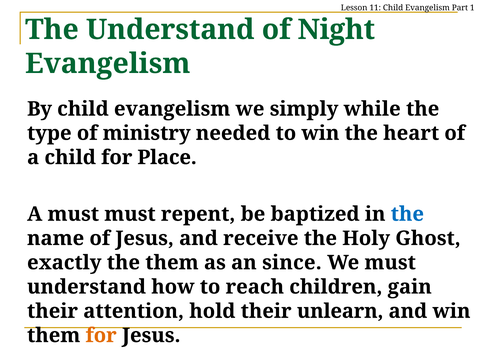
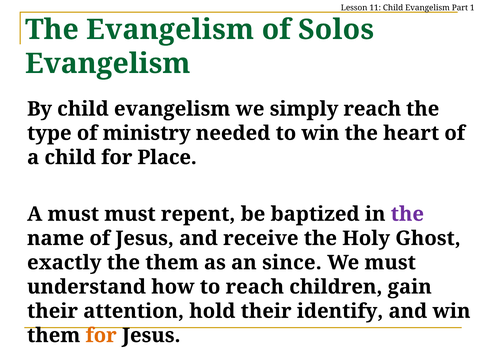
The Understand: Understand -> Evangelism (170, 30)
Night: Night -> Solos (336, 30)
simply while: while -> reach (372, 109)
the colour: blue -> purple (407, 214)
unlearn: unlearn -> identify (340, 312)
